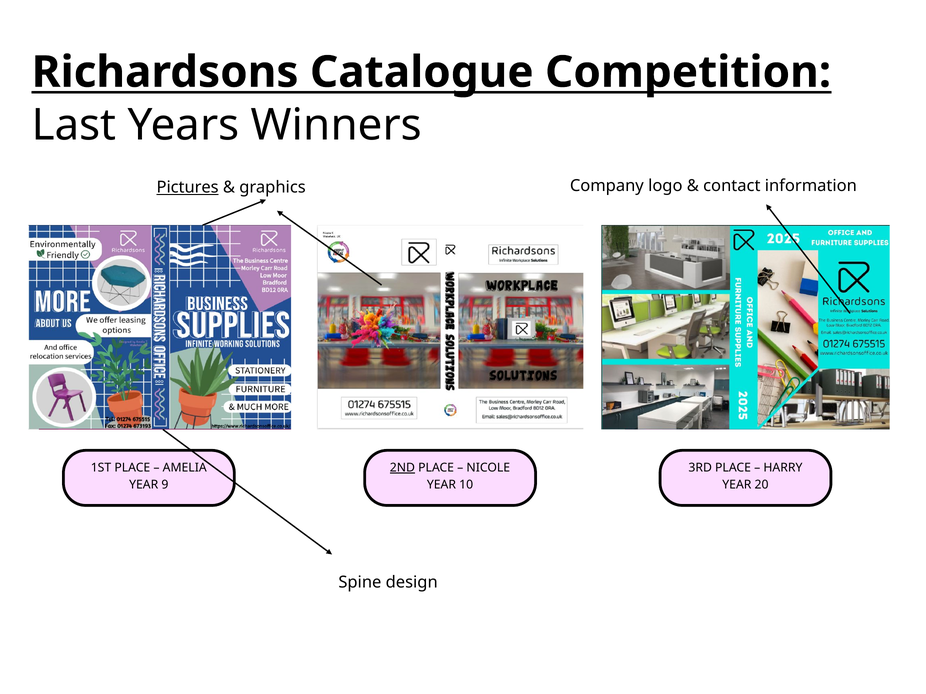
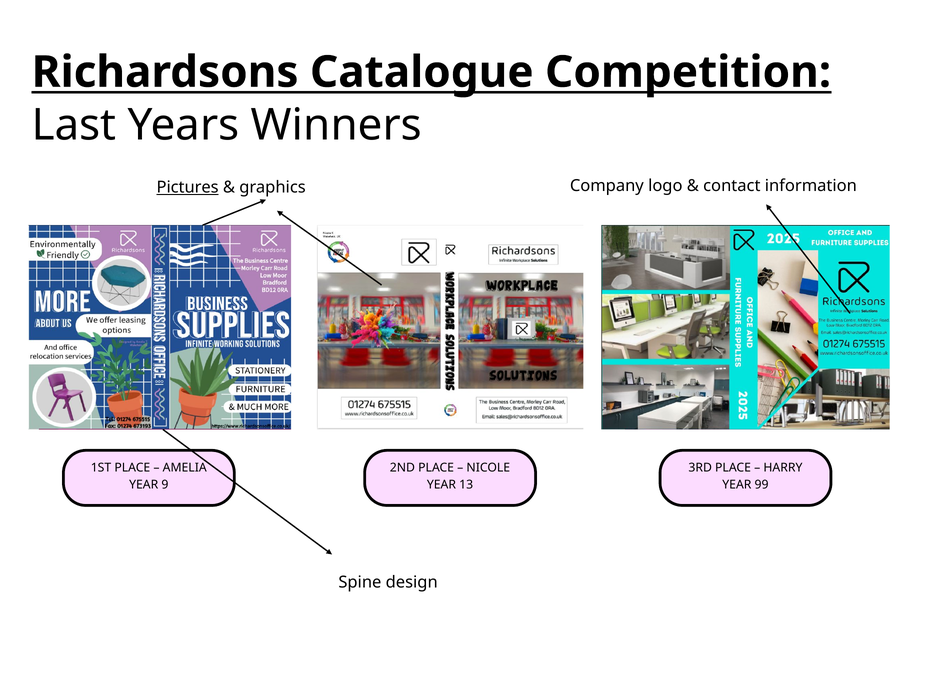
2ND underline: present -> none (402, 468)
10: 10 -> 13 (466, 485)
20: 20 -> 99 (762, 485)
